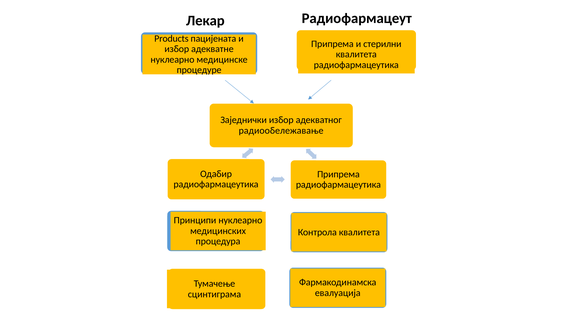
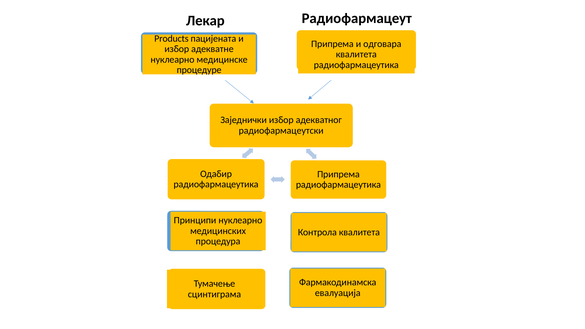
стерилни: стерилни -> одговара (382, 44)
радиообележавање: радиообележавање -> радиофармацеутски (281, 131)
